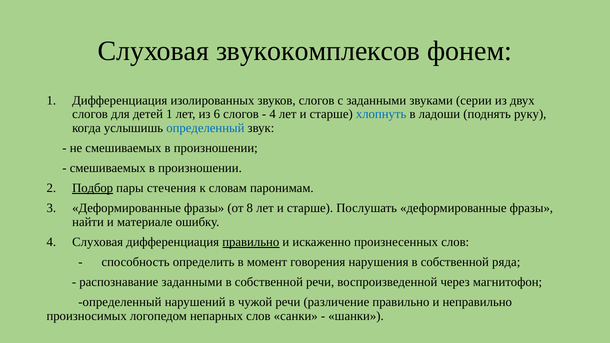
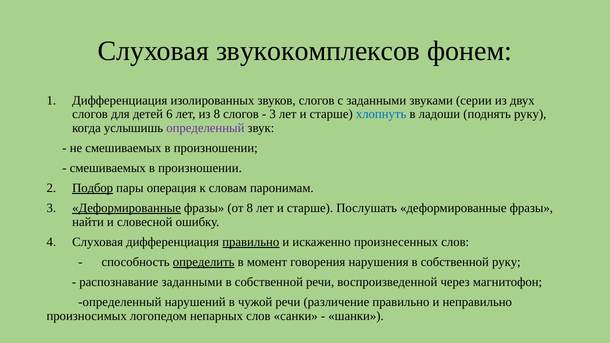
детей 1: 1 -> 6 (169, 114)
из 6: 6 -> 8 (217, 114)
4: 4 -> 3 (273, 114)
определенный colour: blue -> purple (205, 128)
стечения: стечения -> операция (172, 188)
Деформированные underline: none -> present (127, 208)
материале: материале -> словесной (145, 222)
определить underline: none -> present (204, 262)
собственной ряда: ряда -> руку (506, 262)
